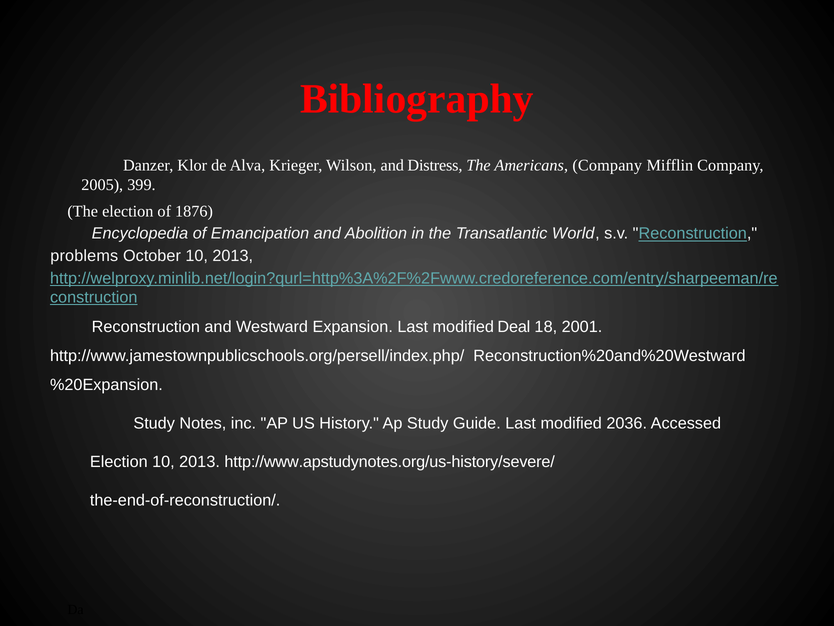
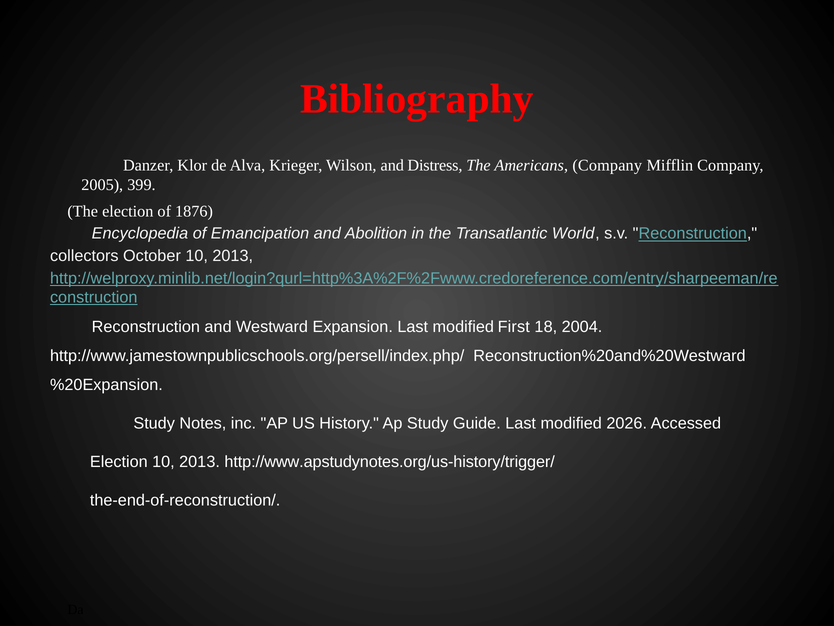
problems: problems -> collectors (84, 256)
Deal: Deal -> First (514, 326)
2001: 2001 -> 2004 (582, 326)
2036: 2036 -> 2026 (627, 423)
http://www.apstudynotes.org/us-history/severe/: http://www.apstudynotes.org/us-history/severe/ -> http://www.apstudynotes.org/us-history/trigger/ (390, 462)
